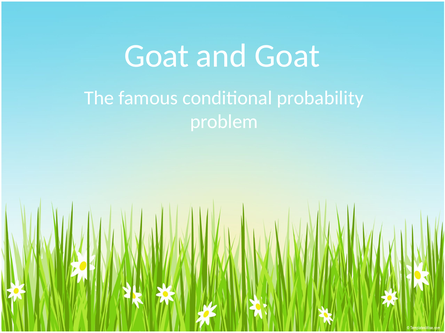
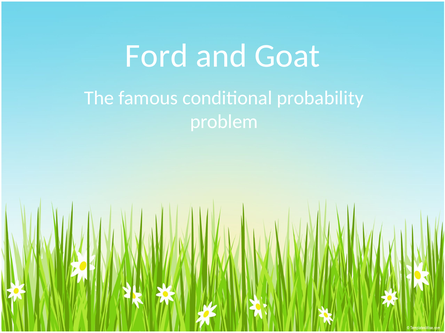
Goat: Goat -> Ford (156, 56)
